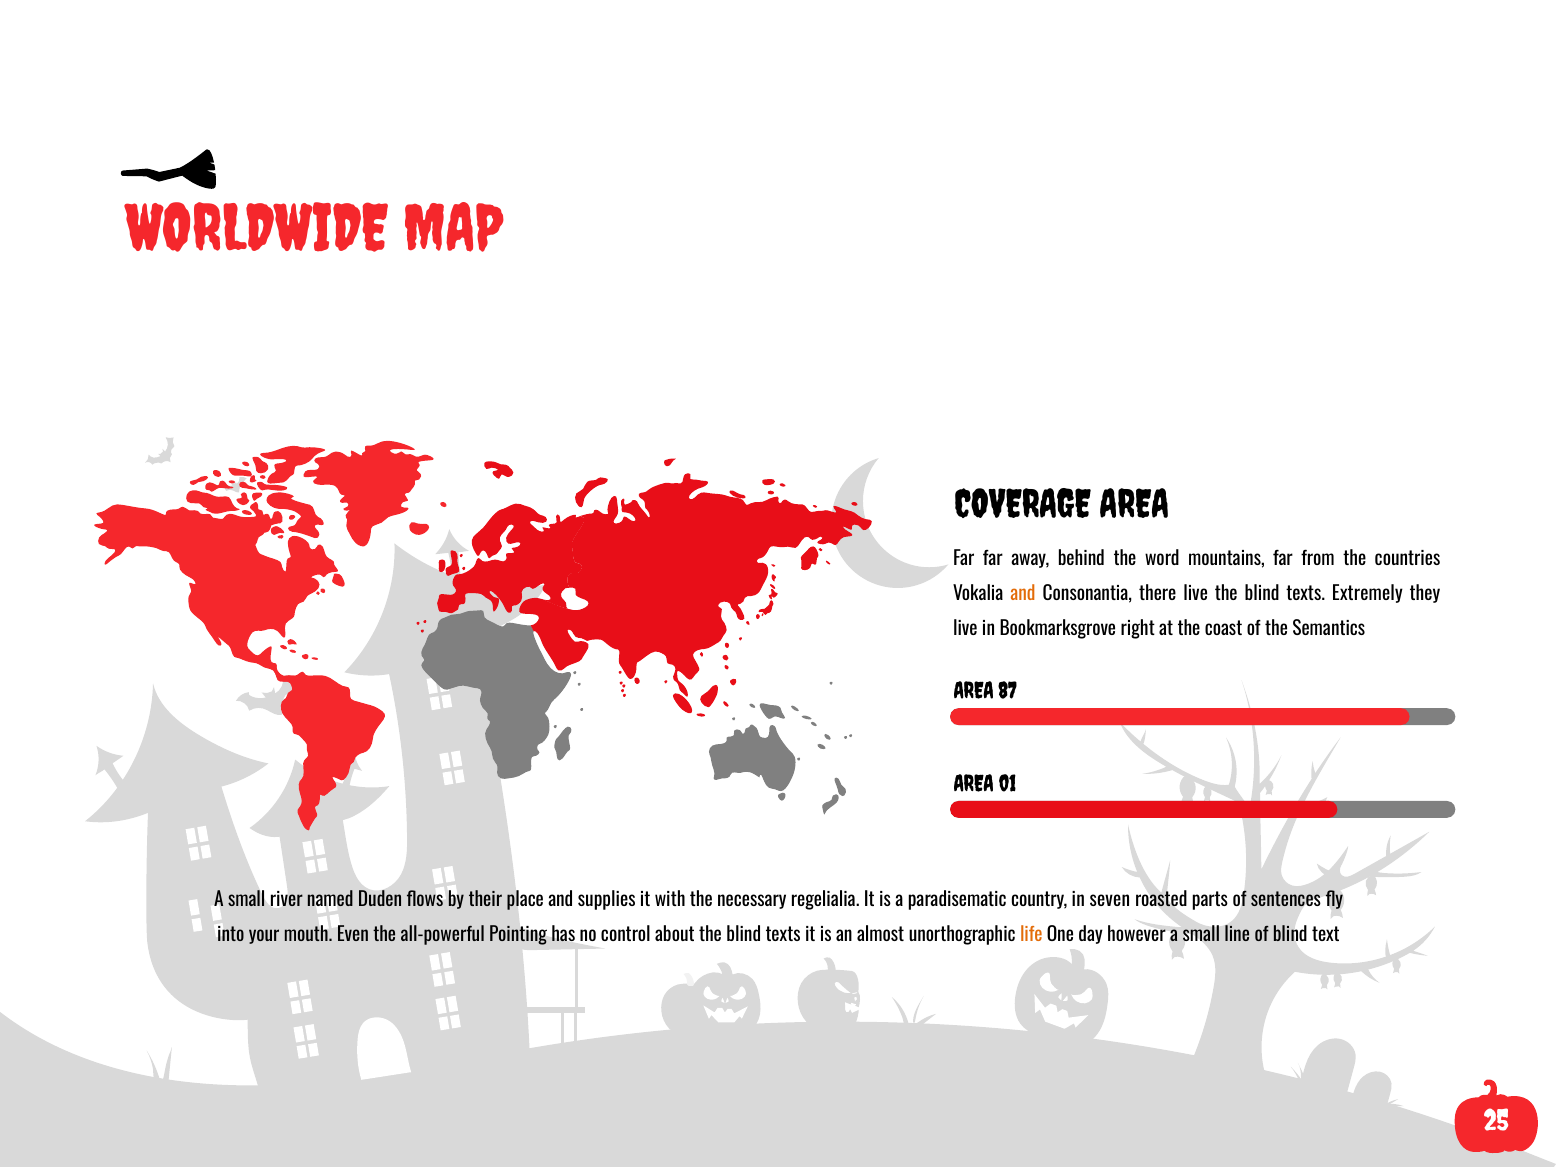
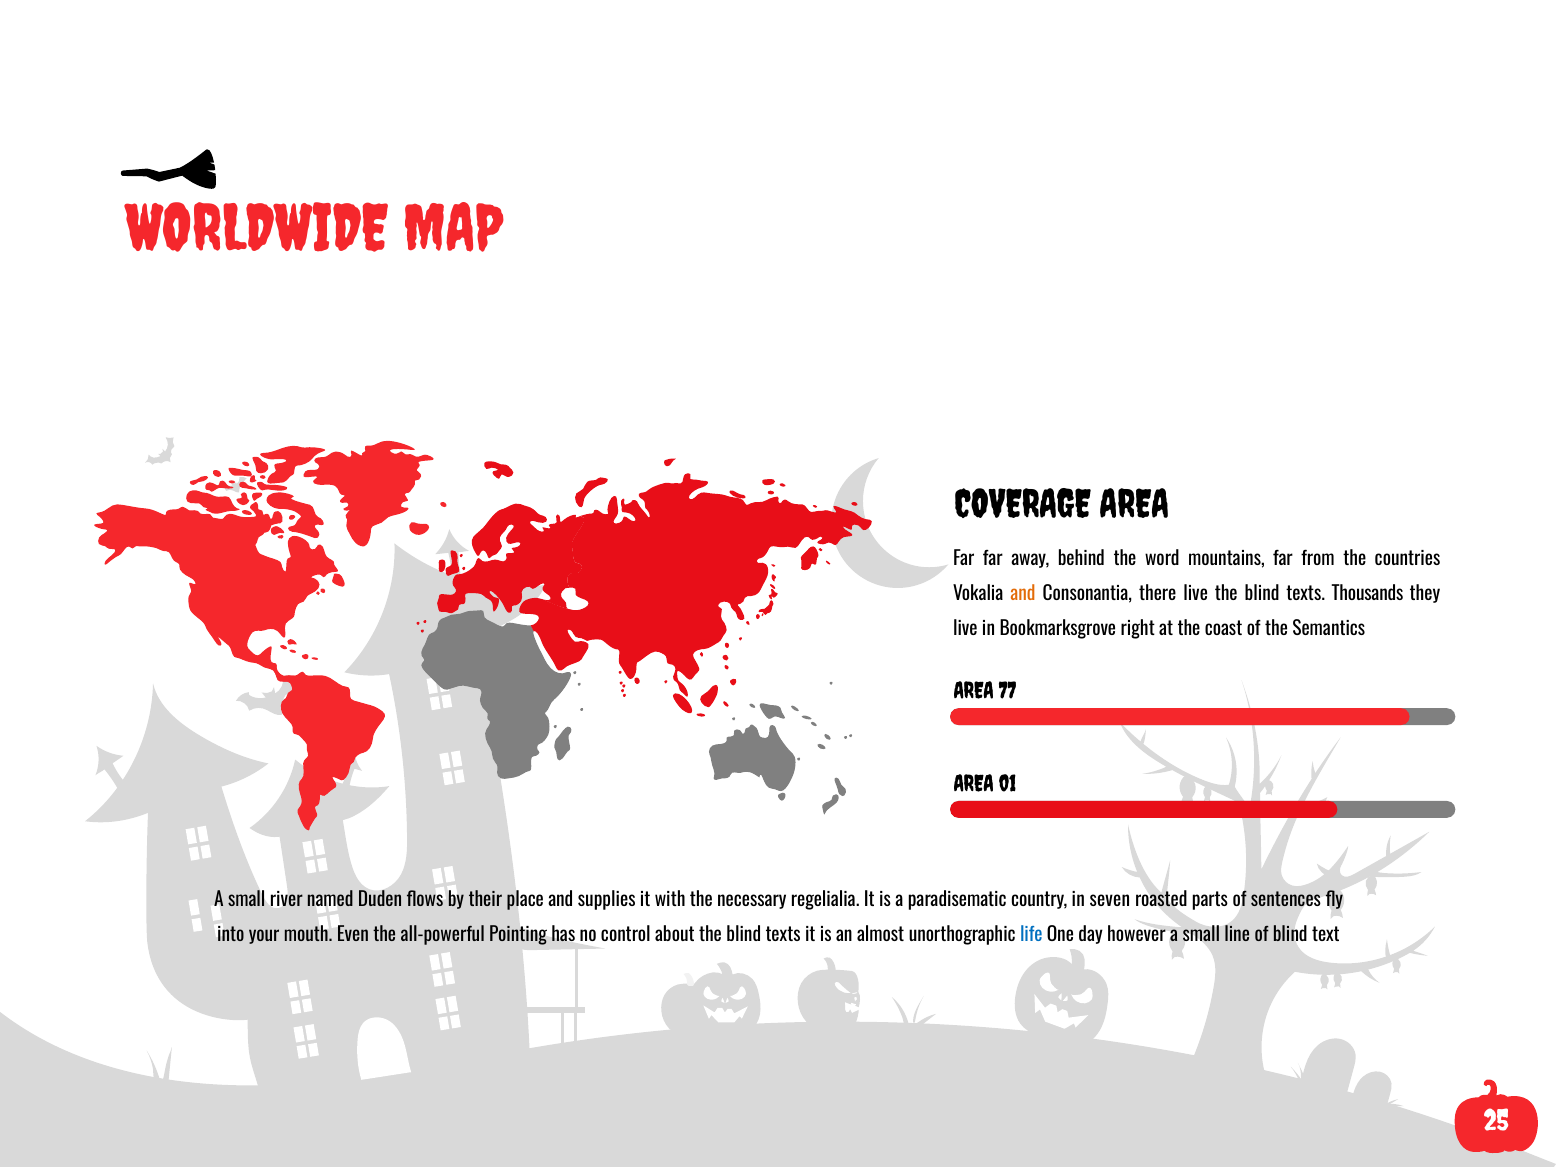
Extremely: Extremely -> Thousands (1367, 594)
87: 87 -> 77 (1008, 691)
life colour: orange -> blue (1031, 935)
